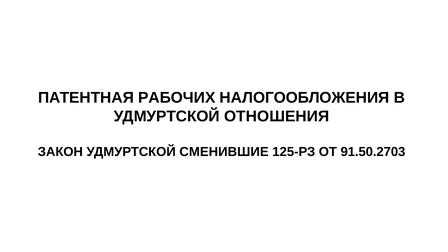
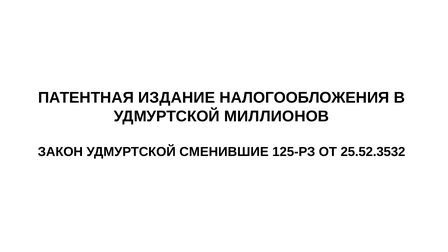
РАБОЧИХ: РАБОЧИХ -> ИЗДАНИЕ (177, 98)
ОТНОШЕНИЯ: ОТНОШЕНИЯ -> МИЛЛИОНОВ (277, 116)
91.50.2703: 91.50.2703 -> 25.52.3532 (373, 152)
